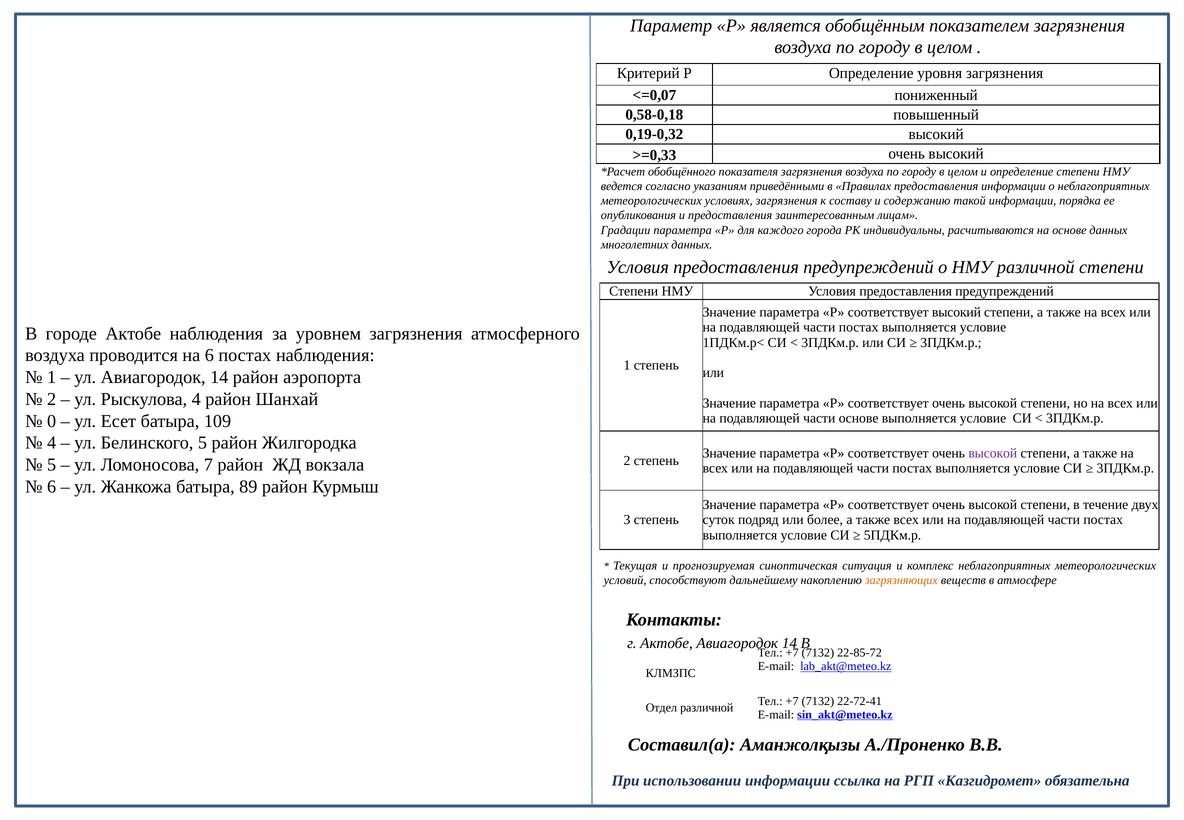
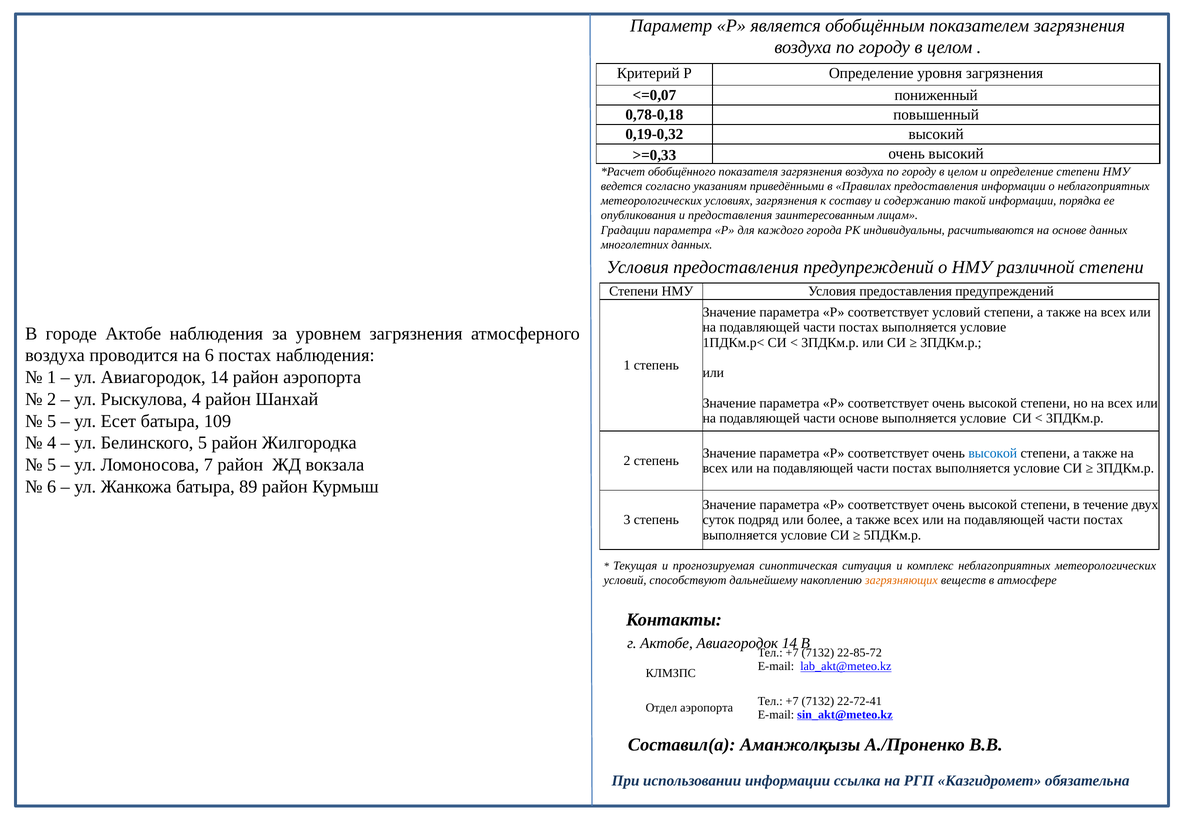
0,58-0,18: 0,58-0,18 -> 0,78-0,18 (654, 115)
соответствует высокий: высокий -> условий (956, 312)
0: 0 -> 5 (52, 421)
высокой colour: purple -> blue (993, 453)
Отдел различной: различной -> аэропорта (707, 708)
